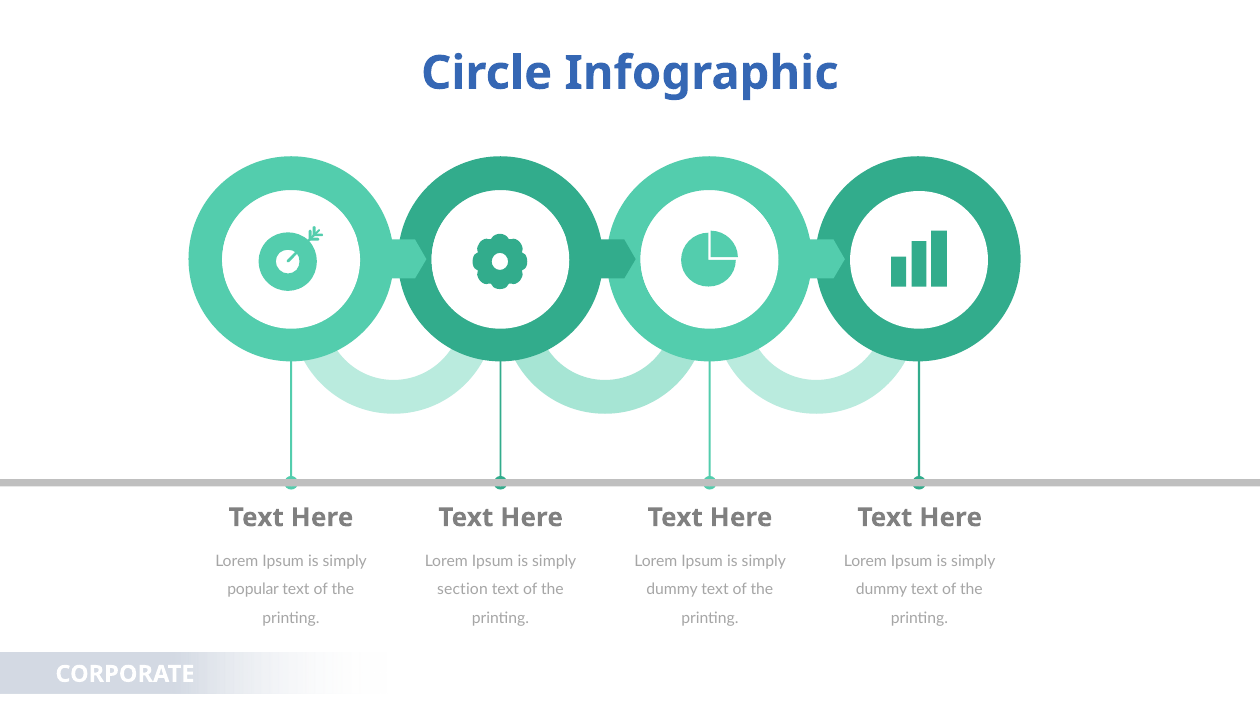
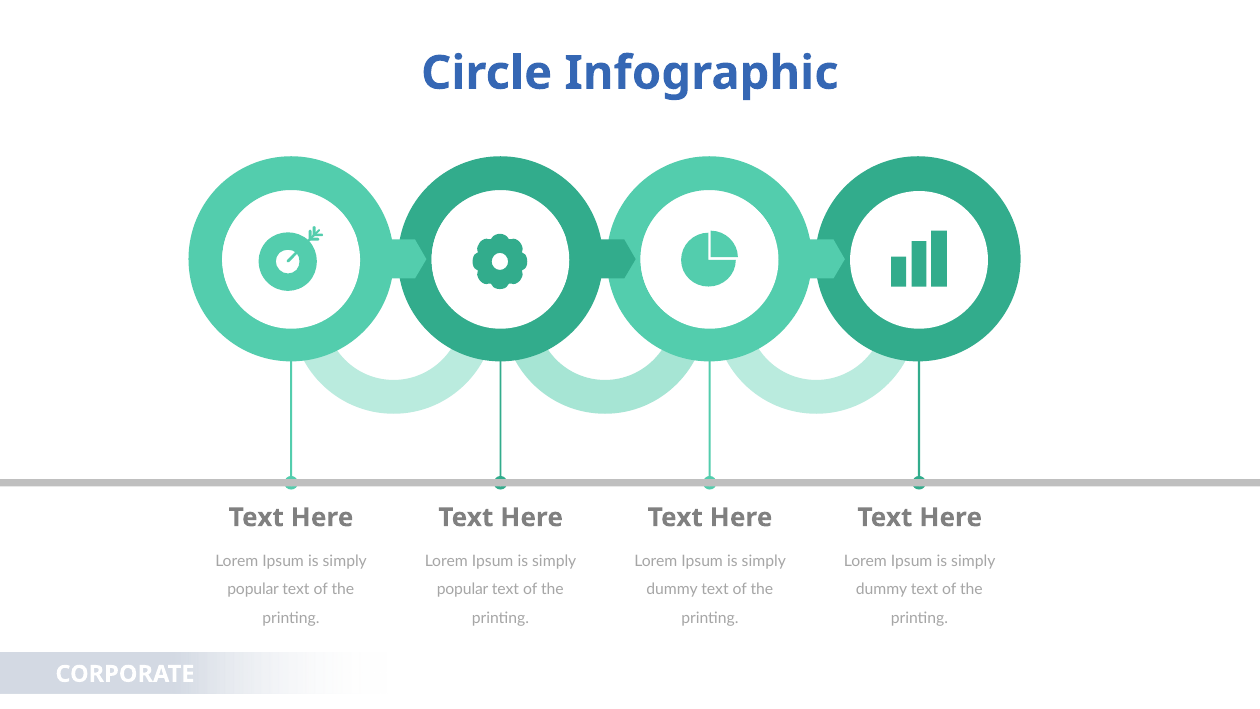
section: section -> popular (463, 589)
